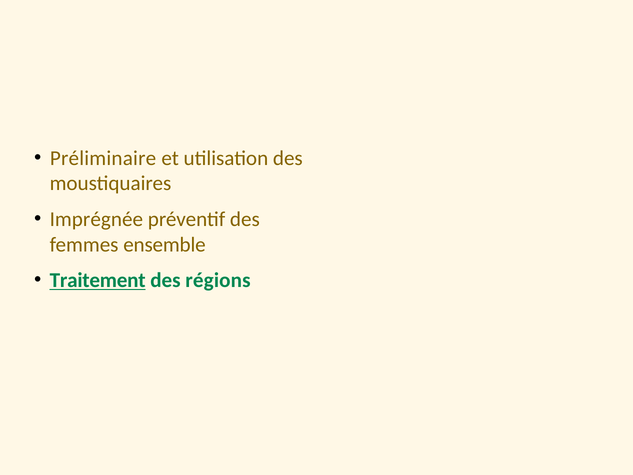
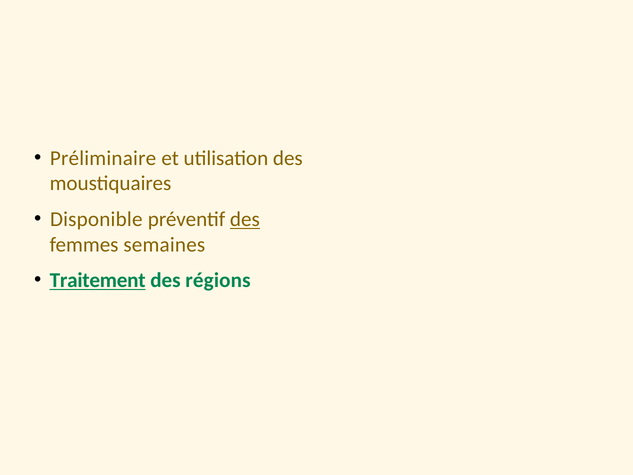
Imprégnée: Imprégnée -> Disponible (96, 219)
des underline: none -> present (245, 219)
ensemble: ensemble -> semaines (164, 245)
